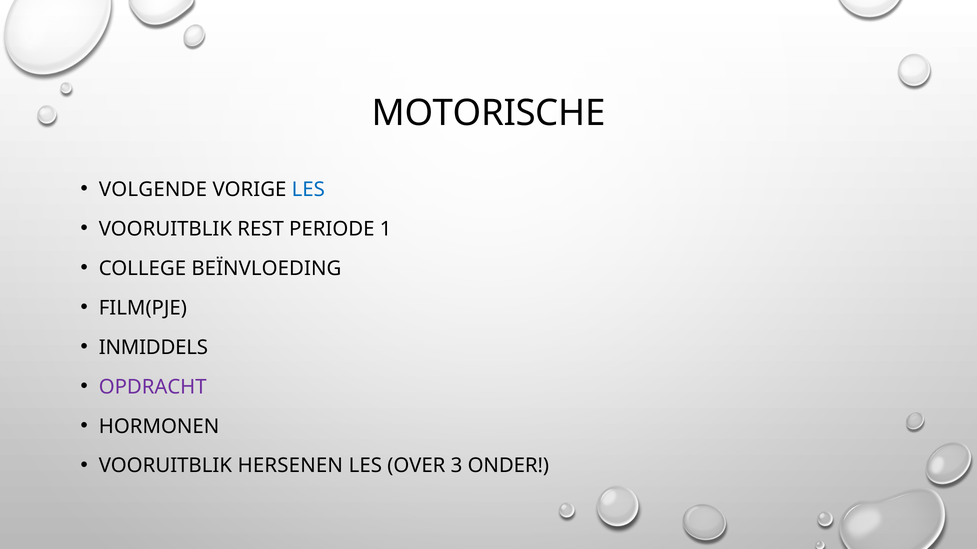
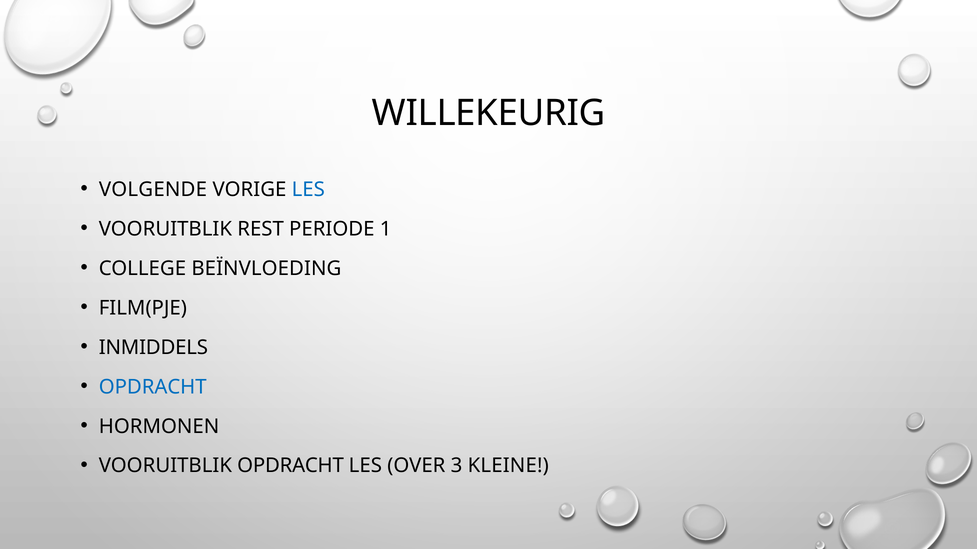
MOTORISCHE: MOTORISCHE -> WILLEKEURIG (489, 113)
OPDRACHT colour: purple -> blue (153, 387)
VOORUITBLIK HERSENEN: HERSENEN -> OPDRACHT (291, 466)
ONDER: ONDER -> KLEINE (508, 466)
